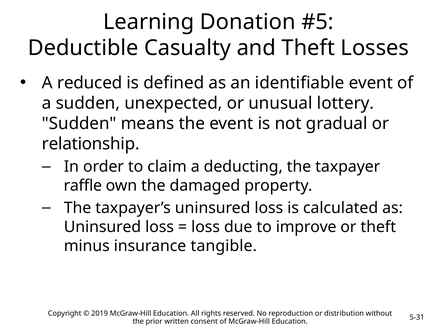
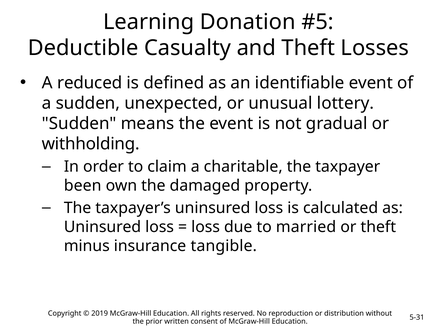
relationship: relationship -> withholding (91, 144)
deducting: deducting -> charitable (243, 167)
raffle: raffle -> been (83, 186)
improve: improve -> married (306, 227)
